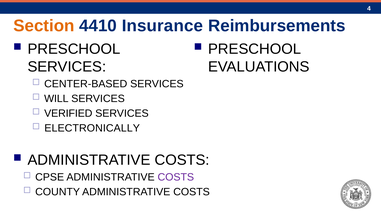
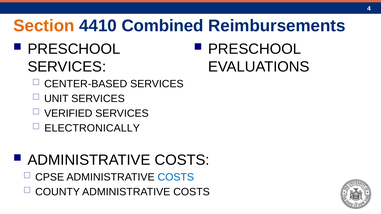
Insurance: Insurance -> Combined (163, 26)
WILL: WILL -> UNIT (56, 99)
COSTS colour: purple -> blue (176, 177)
